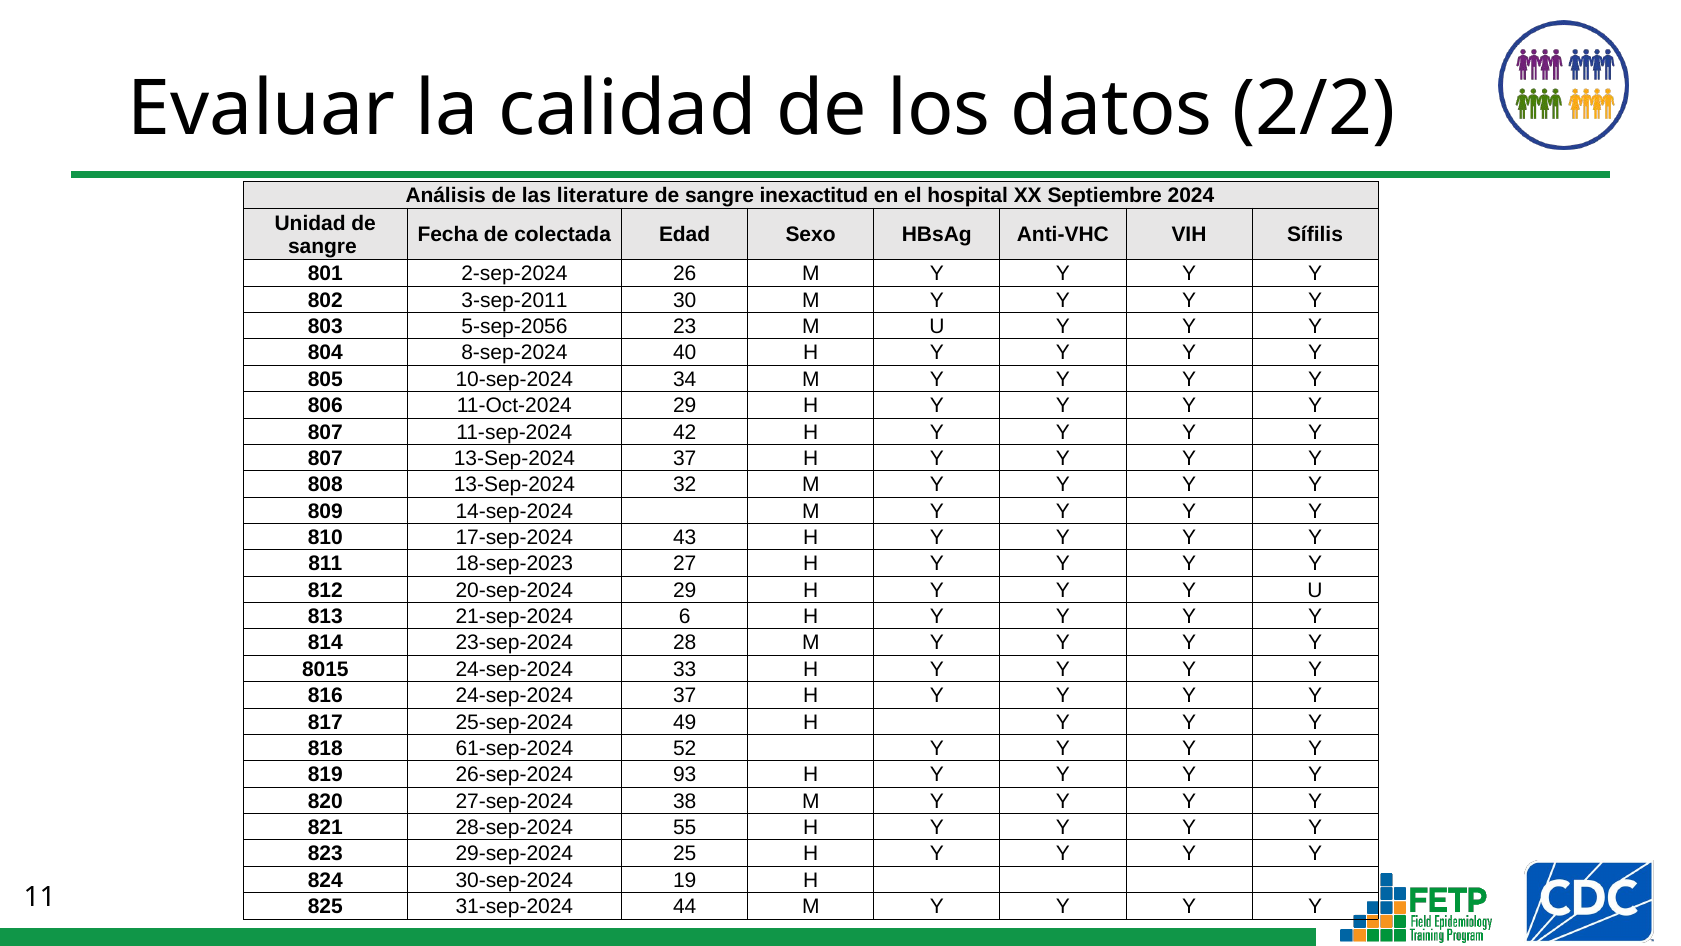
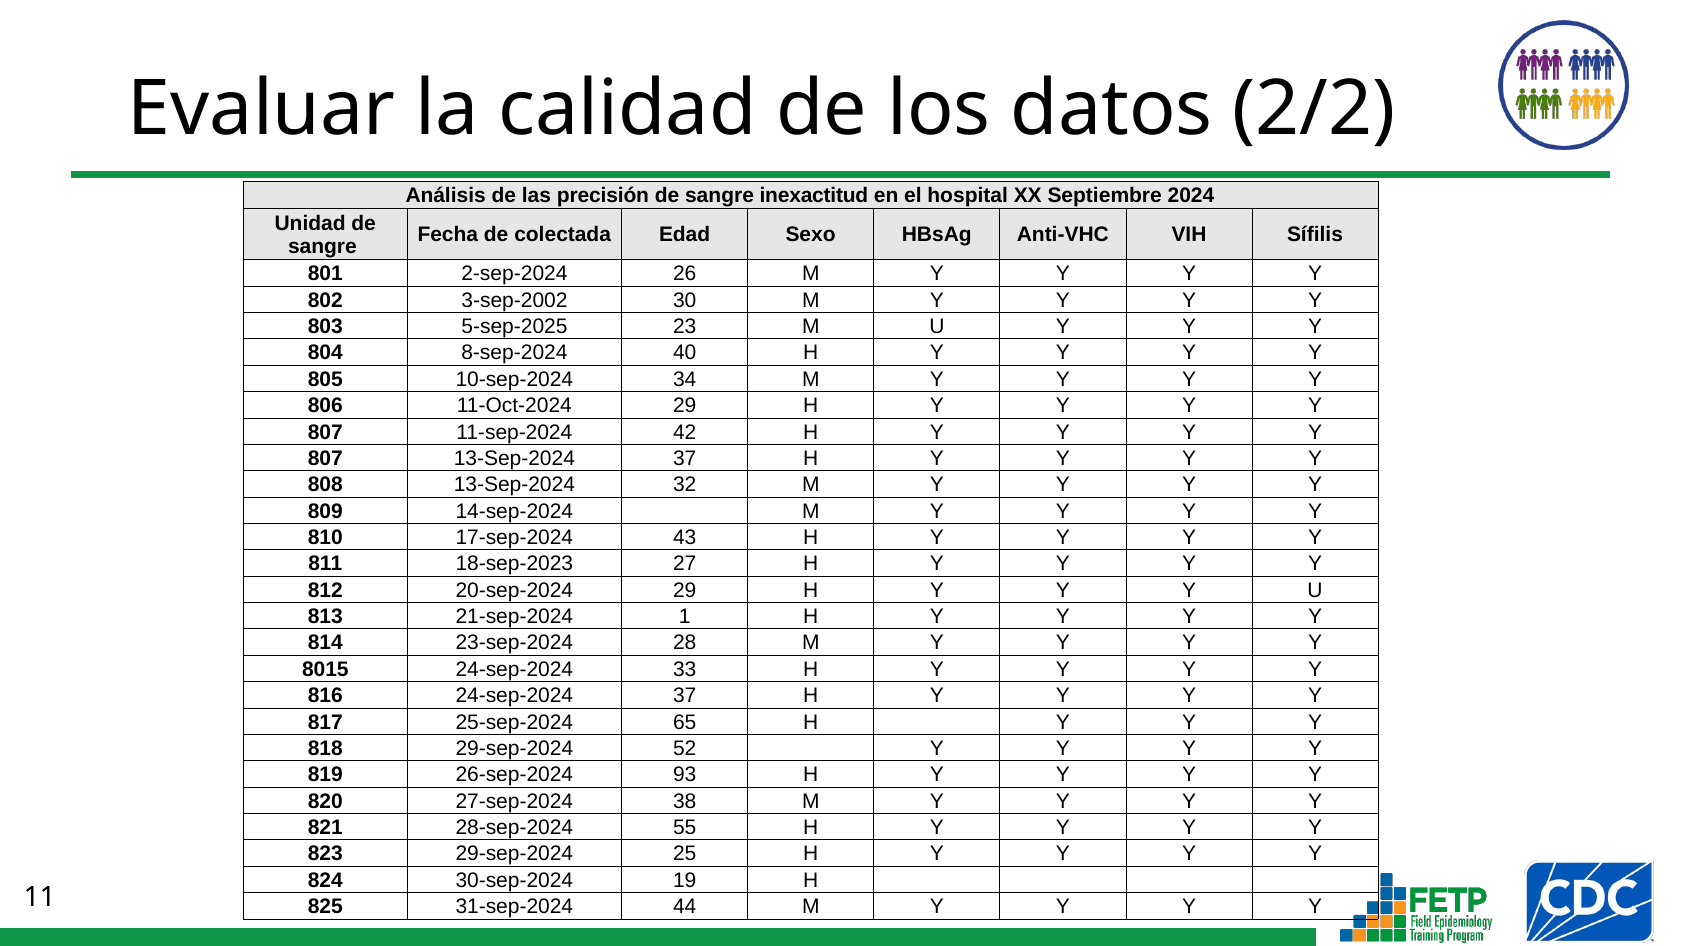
literature: literature -> precisión (603, 196)
3-sep-2011: 3-sep-2011 -> 3-sep-2002 (514, 300)
5-sep-2056: 5-sep-2056 -> 5-sep-2025 (514, 326)
6: 6 -> 1 (685, 616)
49: 49 -> 65 (685, 722)
818 61-sep-2024: 61-sep-2024 -> 29-sep-2024 (514, 748)
